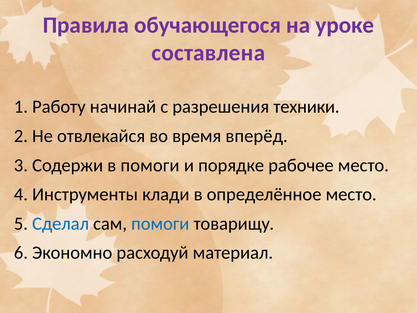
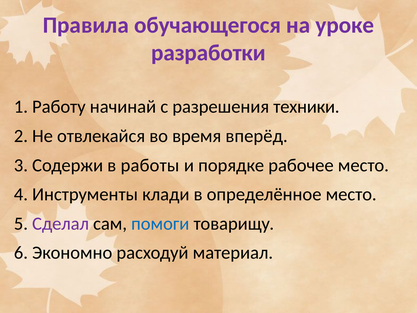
составлена: составлена -> разработки (209, 53)
в помоги: помоги -> работы (150, 165)
Сделал colour: blue -> purple (61, 223)
